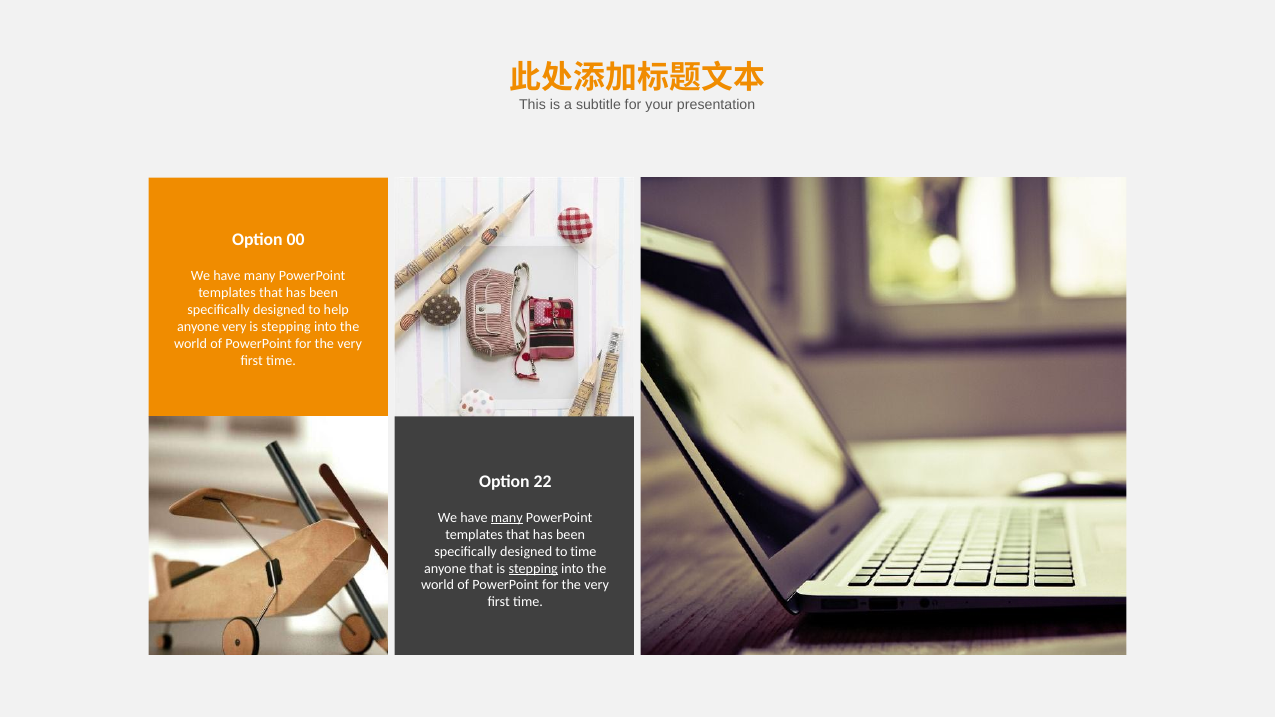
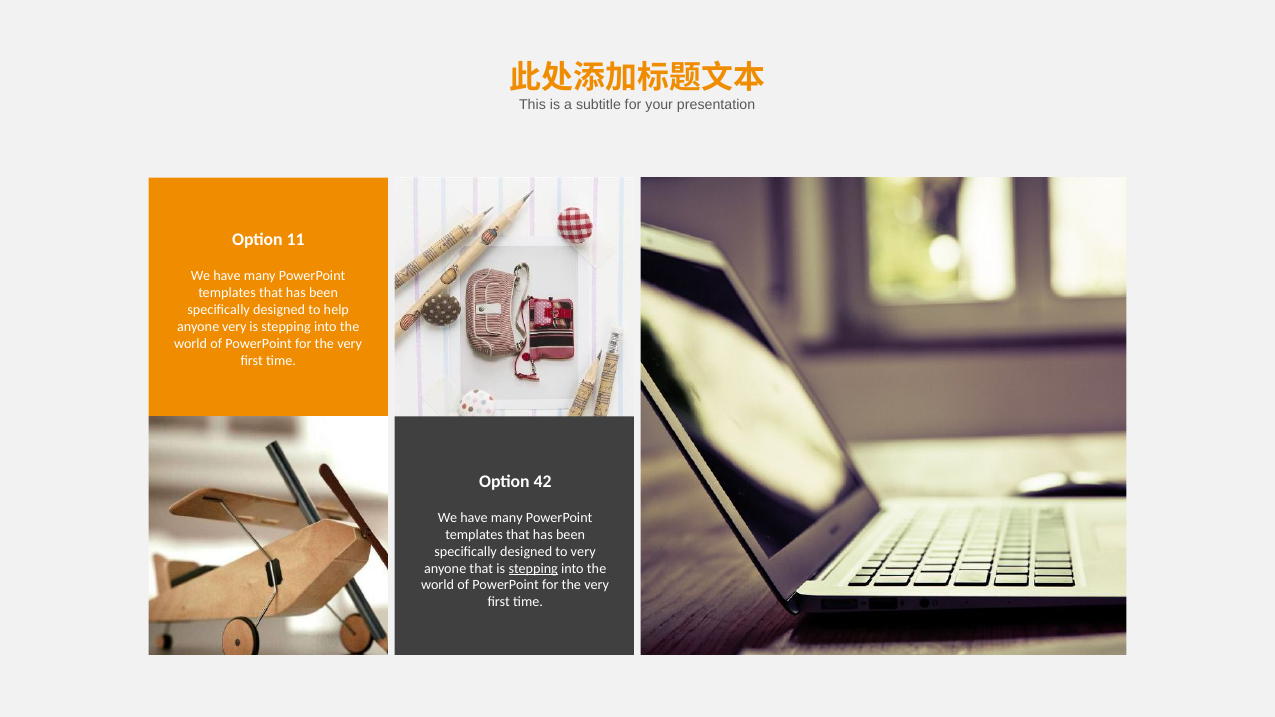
00: 00 -> 11 (296, 240)
22: 22 -> 42 (543, 482)
many underline: present -> none (507, 517)
to time: time -> very (583, 551)
